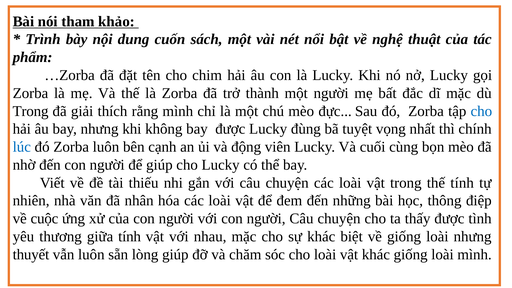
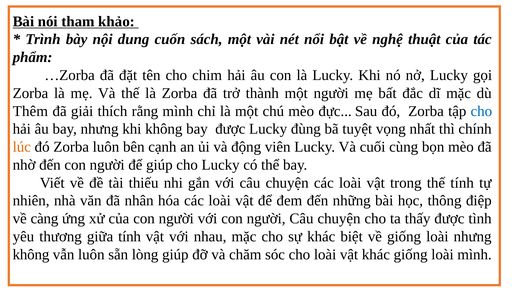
Trong: Trong -> Thêm (30, 111)
lúc colour: blue -> orange (22, 147)
cuộc: cuộc -> càng (44, 219)
thuyết: thuyết -> không (31, 255)
